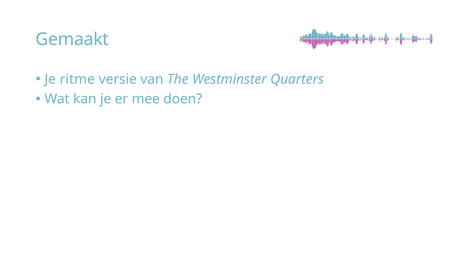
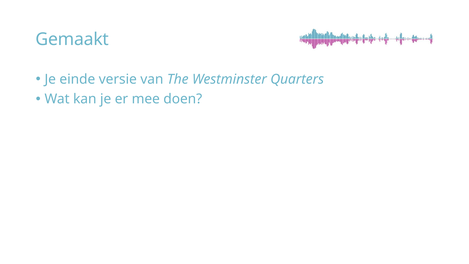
ritme: ritme -> einde (77, 79)
